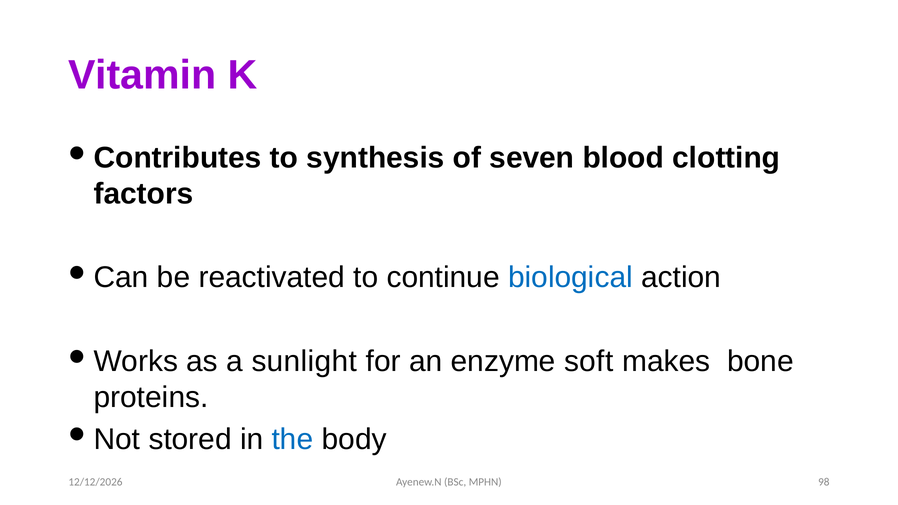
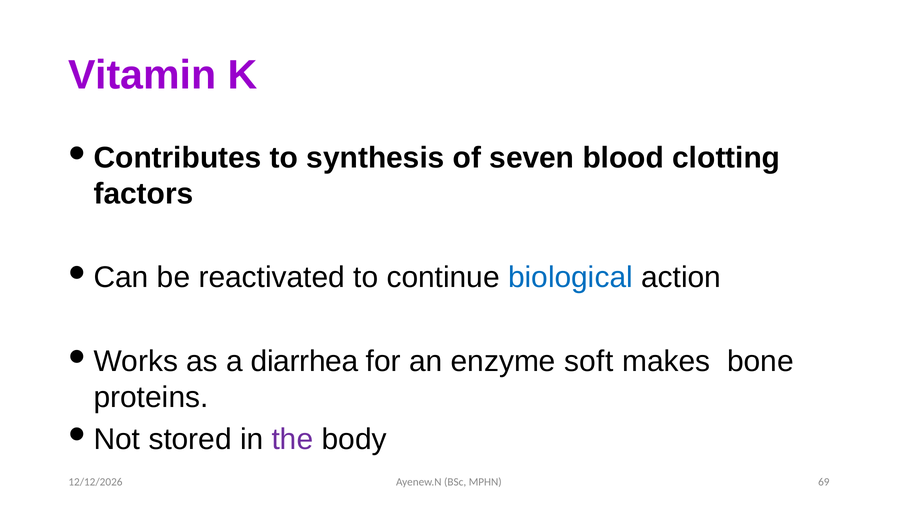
sunlight: sunlight -> diarrhea (305, 361)
the colour: blue -> purple (292, 439)
98: 98 -> 69 (824, 482)
